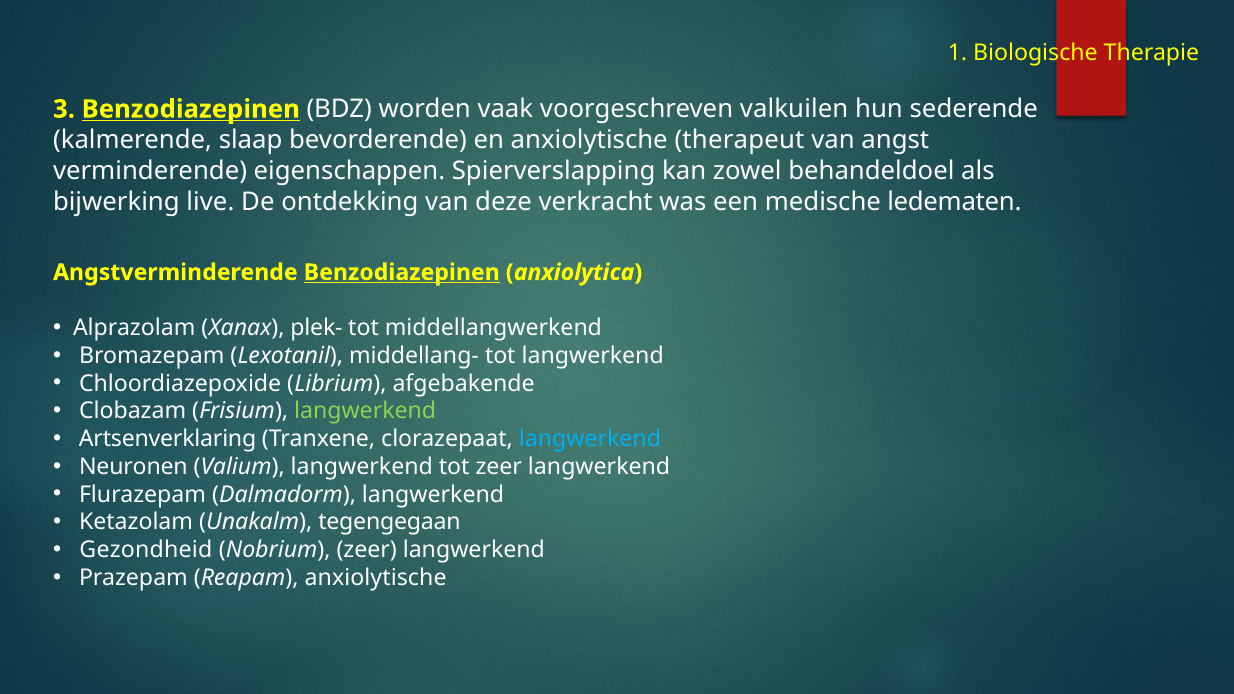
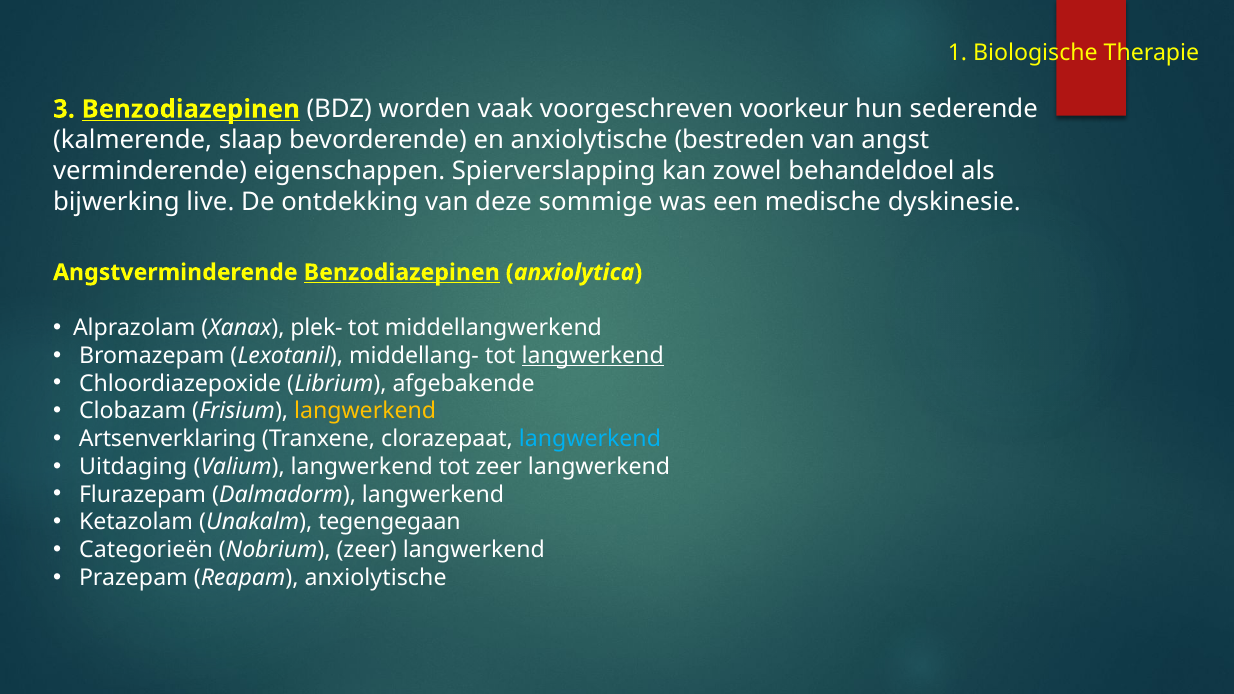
valkuilen: valkuilen -> voorkeur (794, 109)
therapeut: therapeut -> bestreden (740, 140)
verkracht: verkracht -> sommige (596, 202)
ledematen: ledematen -> dyskinesie (954, 202)
langwerkend underline: none -> present (593, 356)
langwerkend colour: light green -> yellow (365, 411)
Neuronen: Neuronen -> Uitdaging (133, 467)
Gezondheid: Gezondheid -> Categorieën (146, 550)
